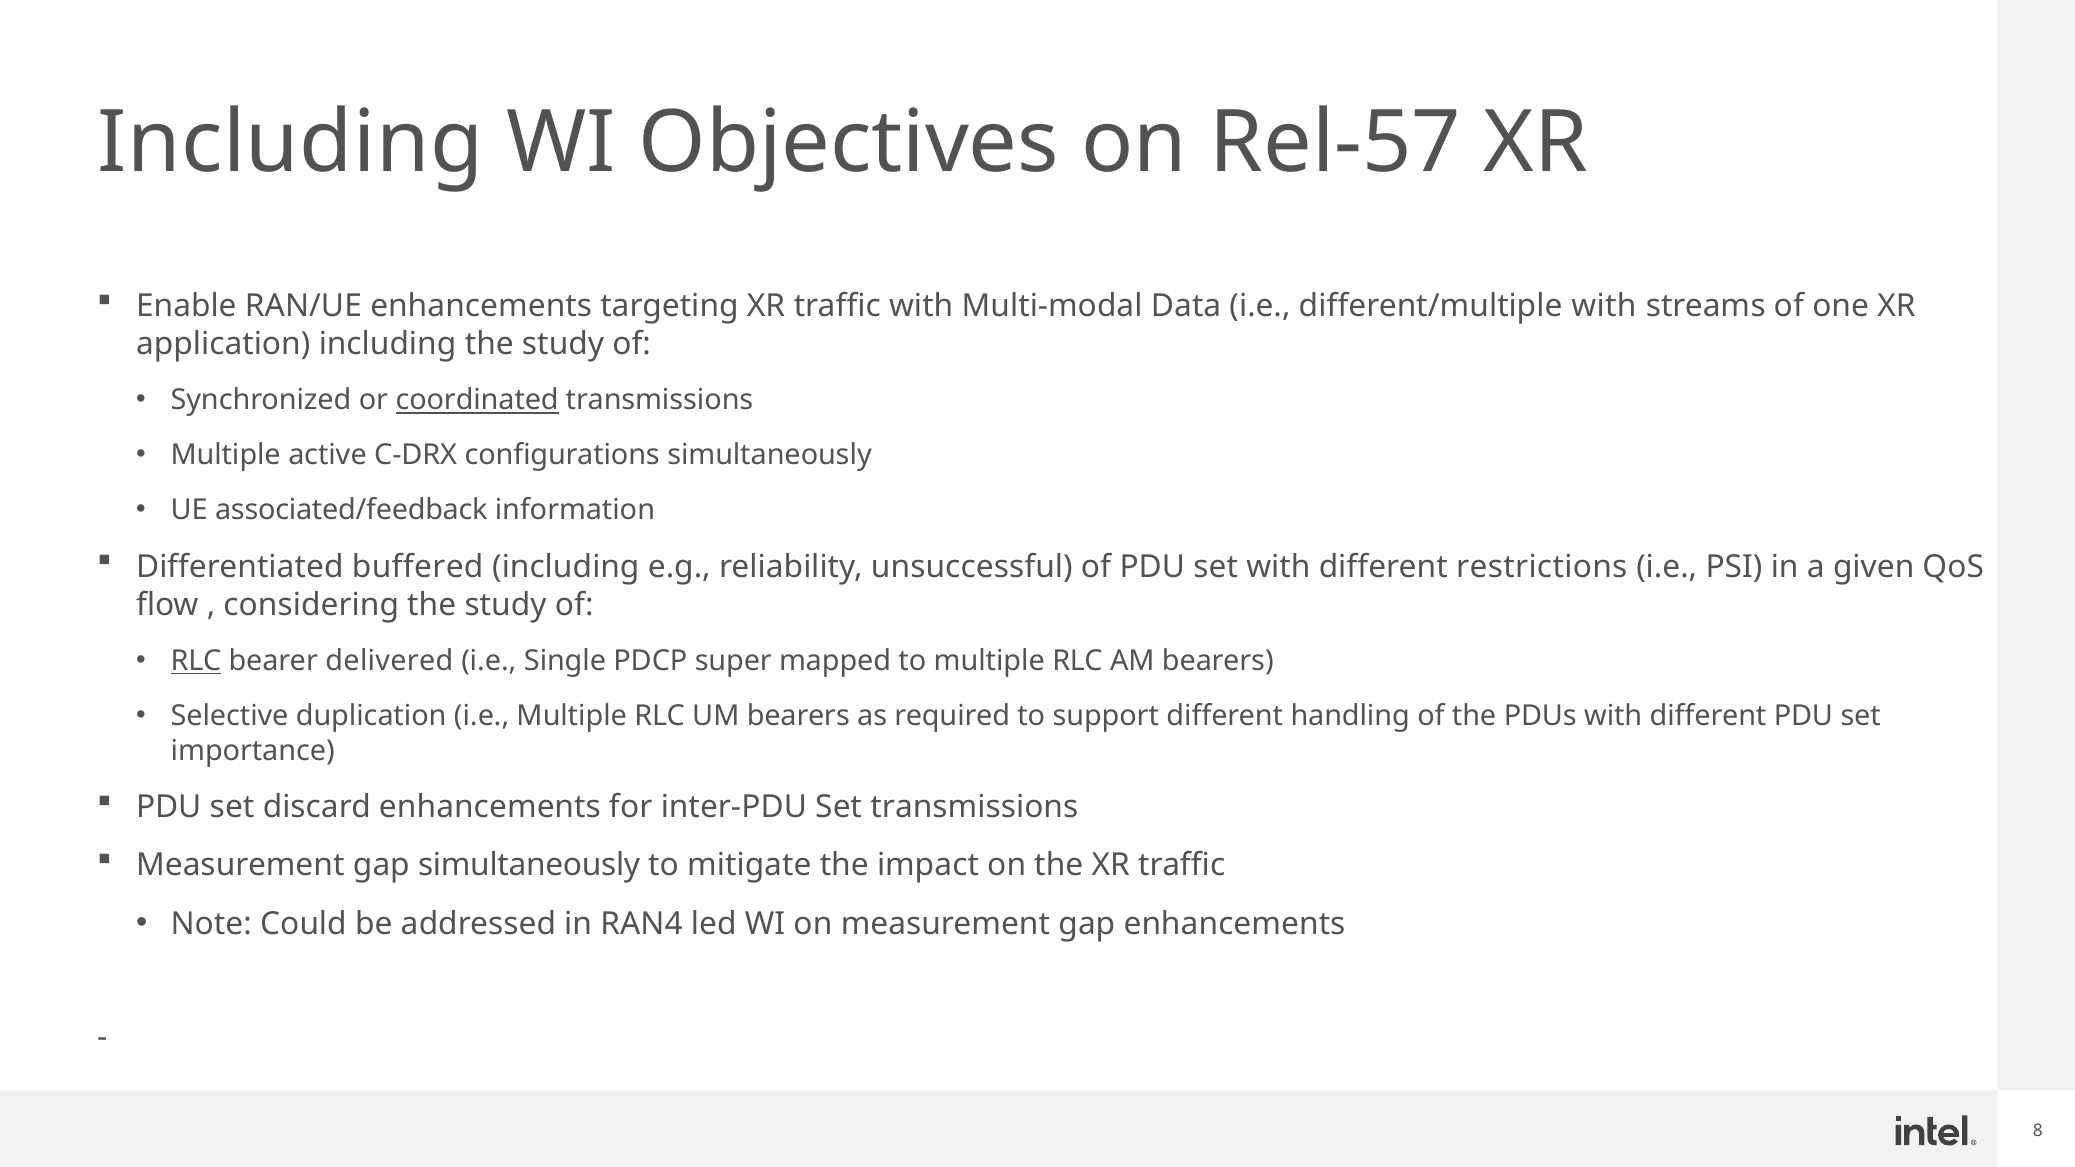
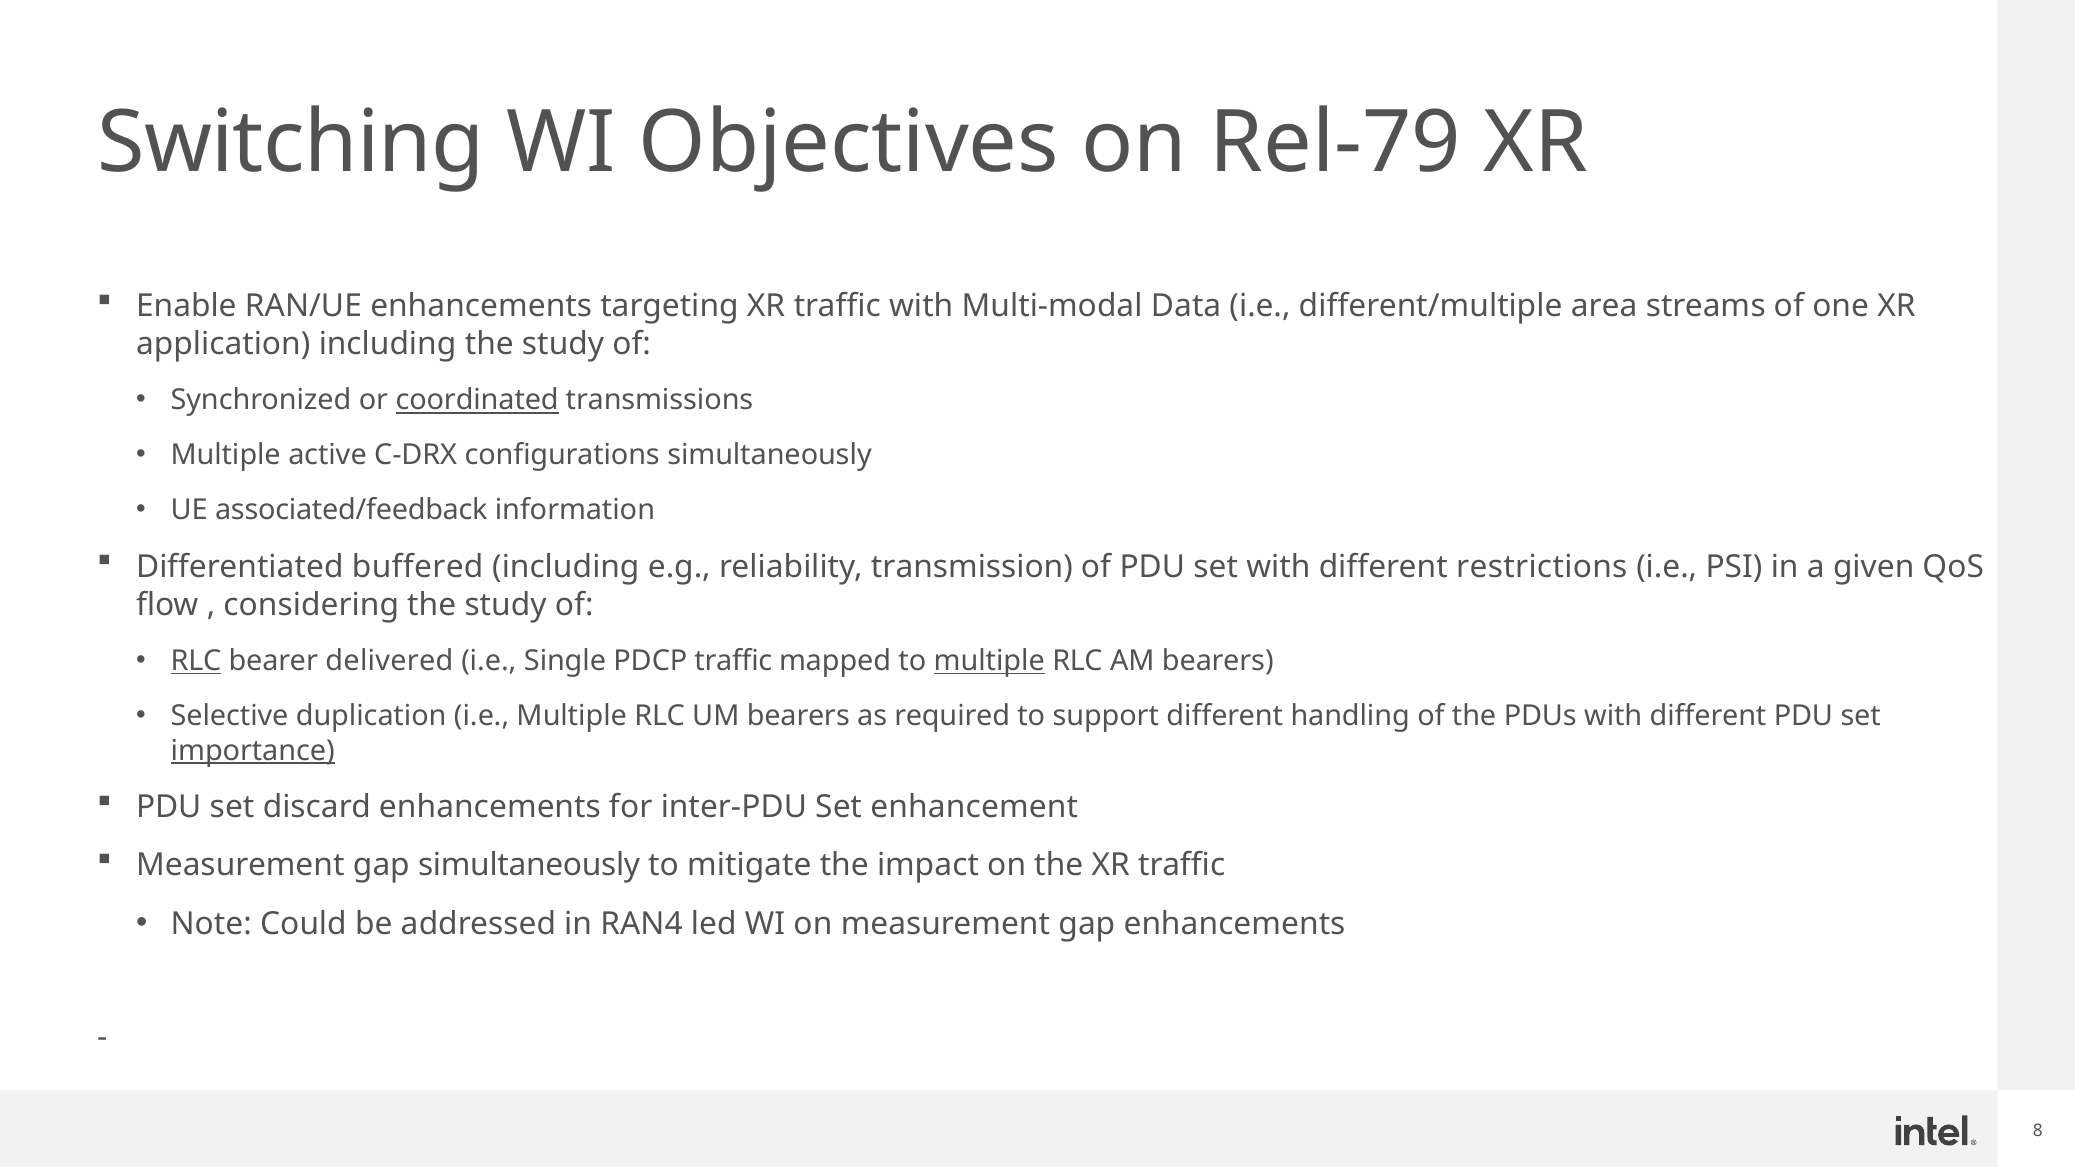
Including: Including -> Switching (291, 143)
Rel-57: Rel-57 -> Rel-79 (1335, 143)
different/multiple with: with -> area (1604, 306)
unsuccessful: unsuccessful -> transmission (972, 567)
PDCP super: super -> traffic (733, 661)
multiple underline: none -> present (989, 661)
importance underline: none -> present (253, 751)
Set transmissions: transmissions -> enhancement (974, 807)
